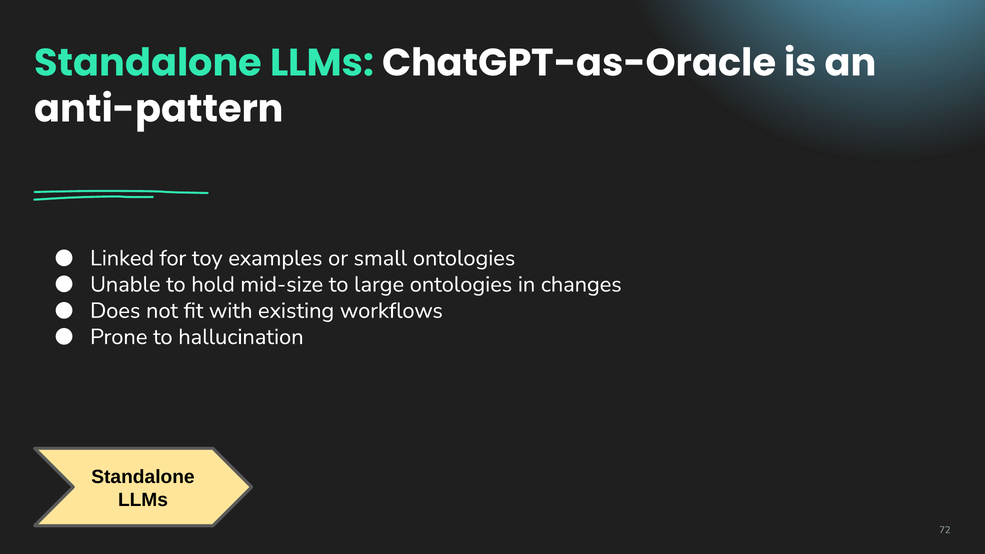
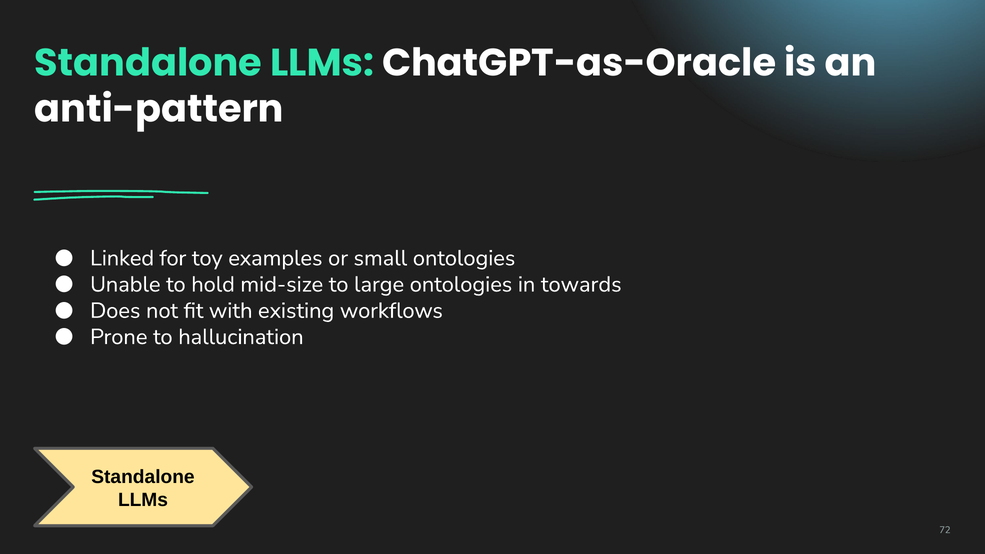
changes: changes -> towards (581, 284)
